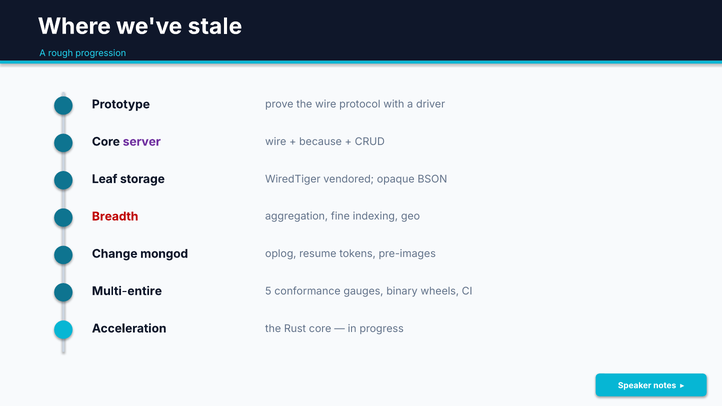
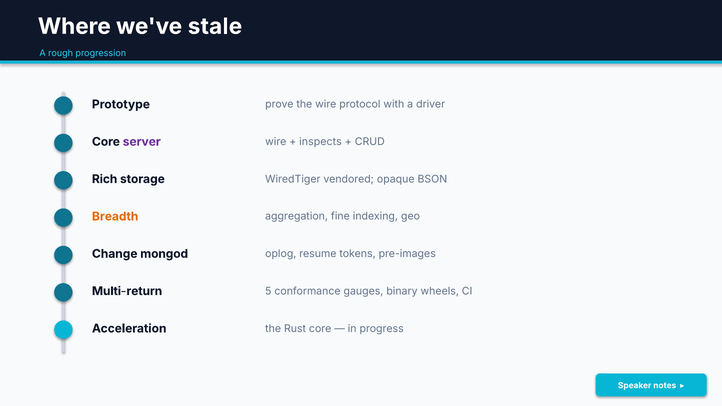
because: because -> inspects (321, 142)
Leaf: Leaf -> Rich (105, 179)
Breadth colour: red -> orange (115, 216)
Multi-entire: Multi-entire -> Multi-return (127, 291)
